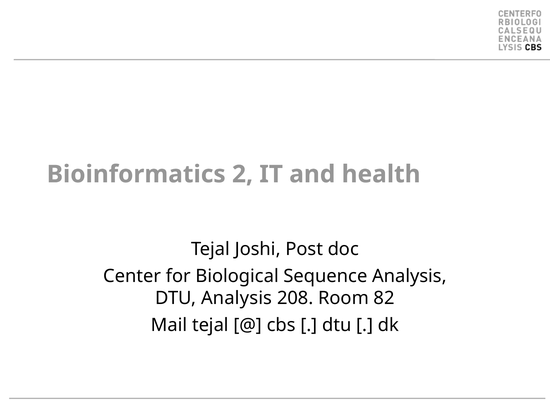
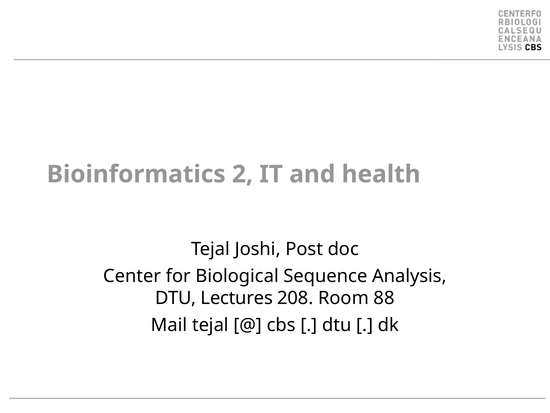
DTU Analysis: Analysis -> Lectures (237, 298)
82: 82 -> 88 (384, 298)
